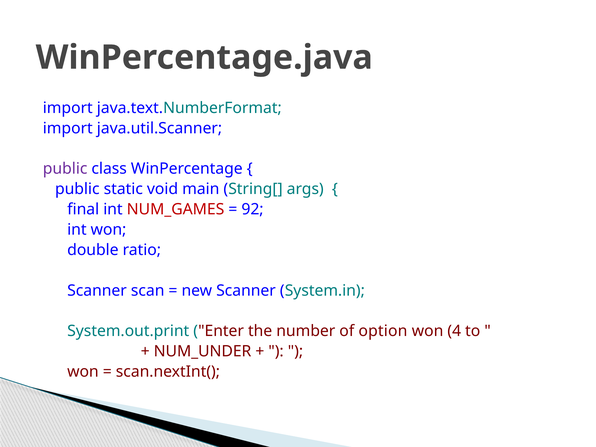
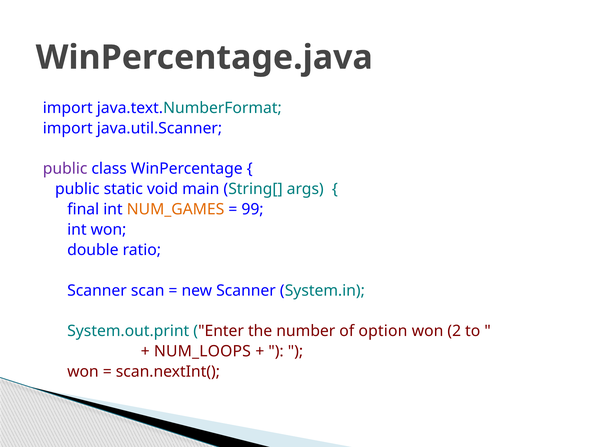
NUM_GAMES colour: red -> orange (176, 209)
92: 92 -> 99 (253, 209)
4: 4 -> 2 (454, 331)
NUM_UNDER: NUM_UNDER -> NUM_LOOPS (202, 351)
